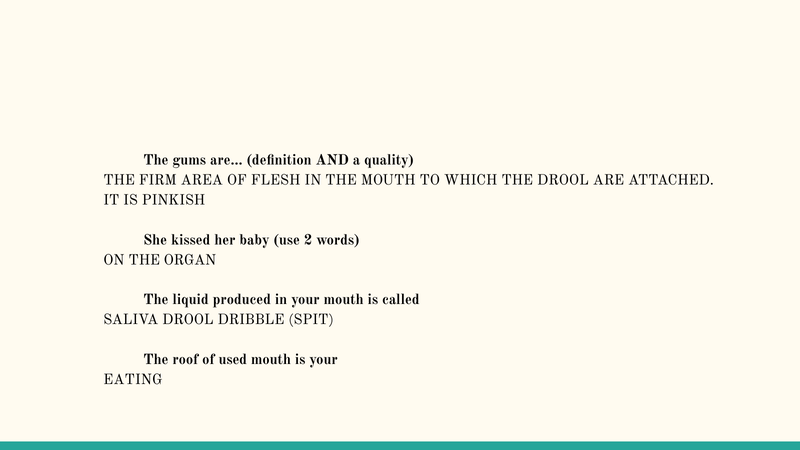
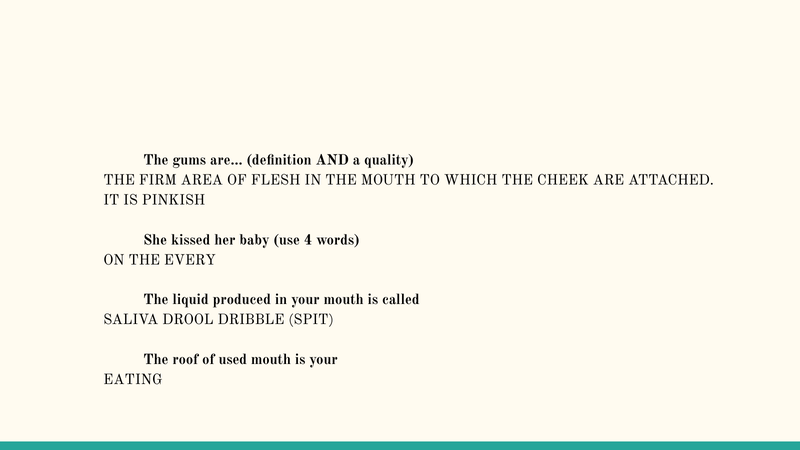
THE DROOL: DROOL -> CHEEK (563, 180)
2: 2 -> 4 (308, 240)
ORGAN: ORGAN -> EVERY (190, 260)
